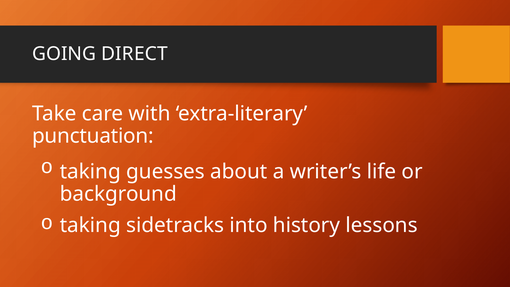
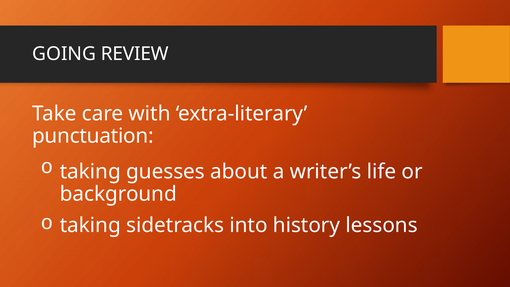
DIRECT: DIRECT -> REVIEW (135, 54)
